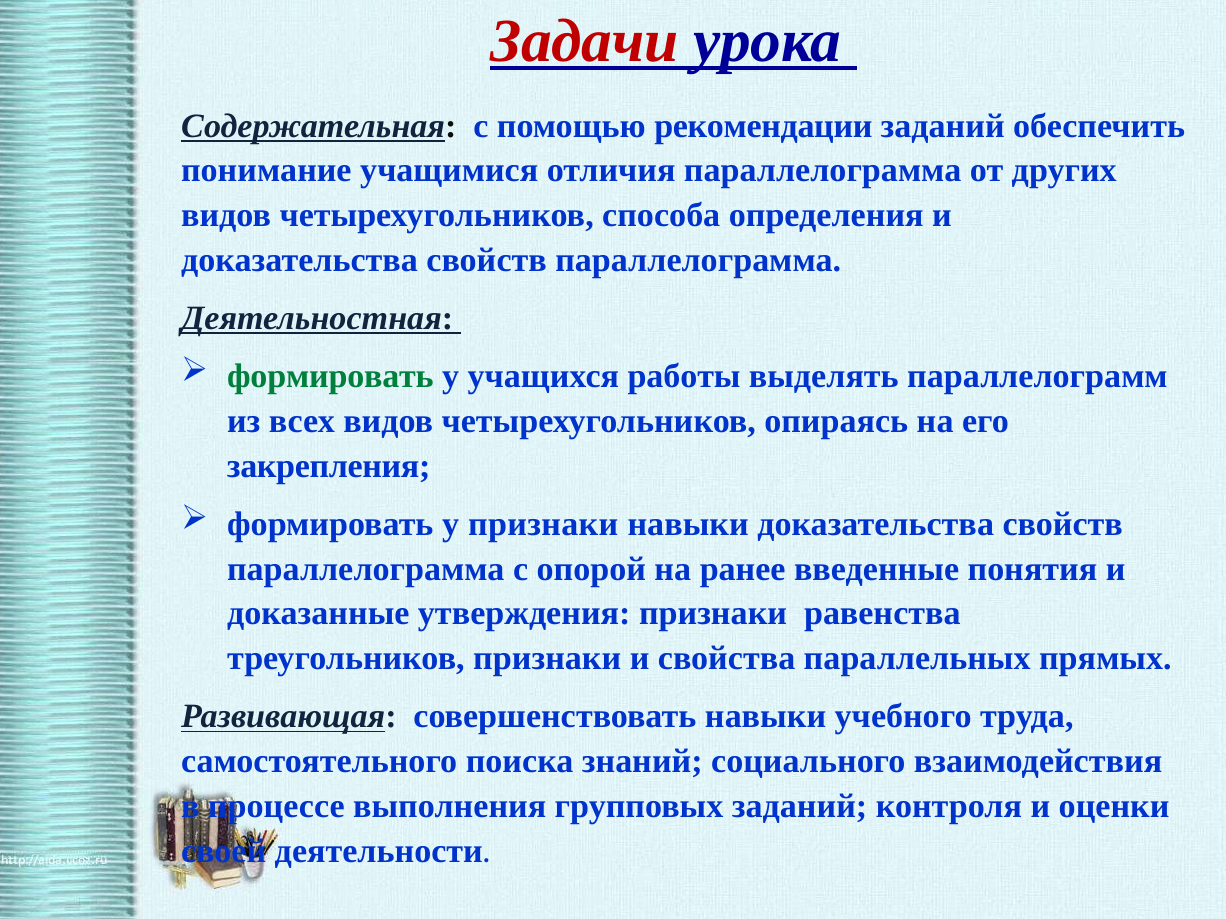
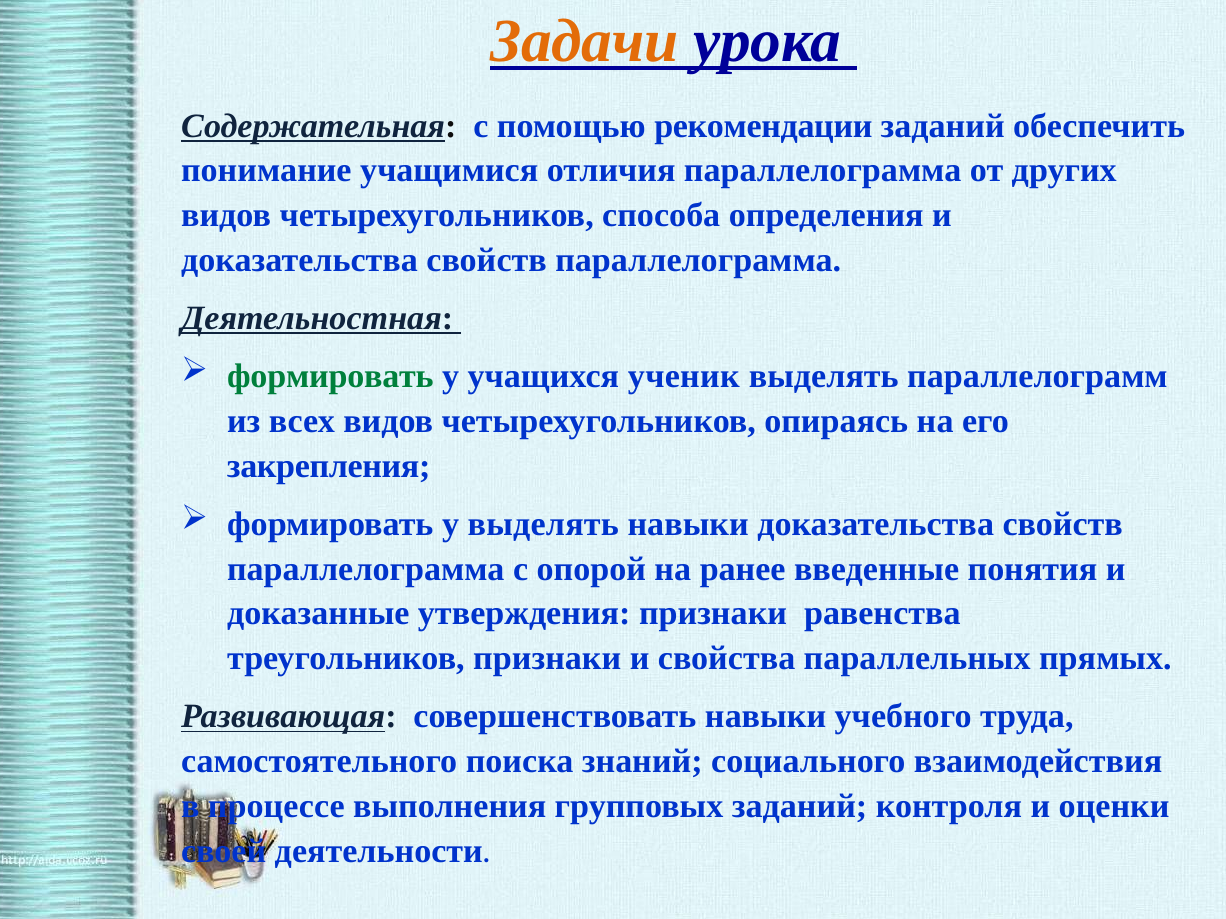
Задачи colour: red -> orange (584, 41)
работы: работы -> ученик (684, 376)
у признаки: признаки -> выделять (543, 524)
